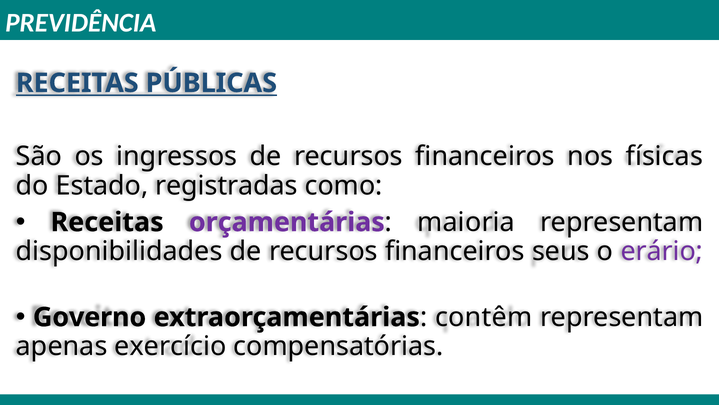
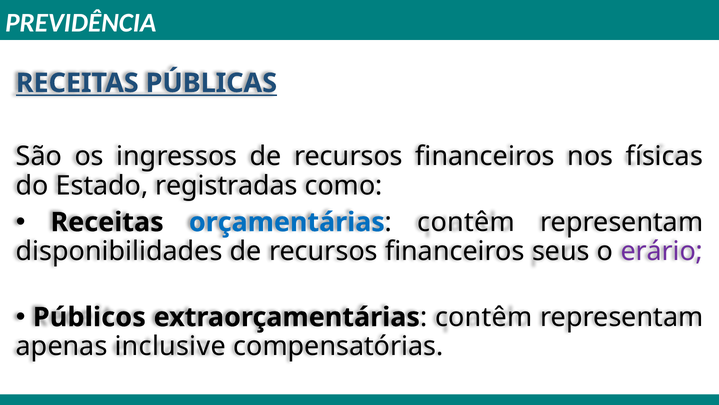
orçamentárias colour: purple -> blue (287, 222)
maioria: maioria -> contêm (466, 222)
Governo: Governo -> Públicos (89, 317)
exercício: exercício -> inclusive (170, 346)
